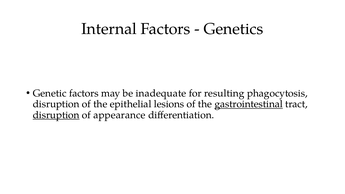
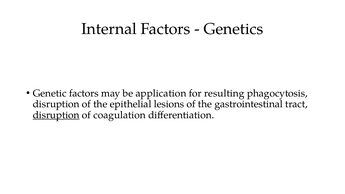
inadequate: inadequate -> application (161, 93)
gastrointestinal underline: present -> none (249, 104)
appearance: appearance -> coagulation (120, 115)
